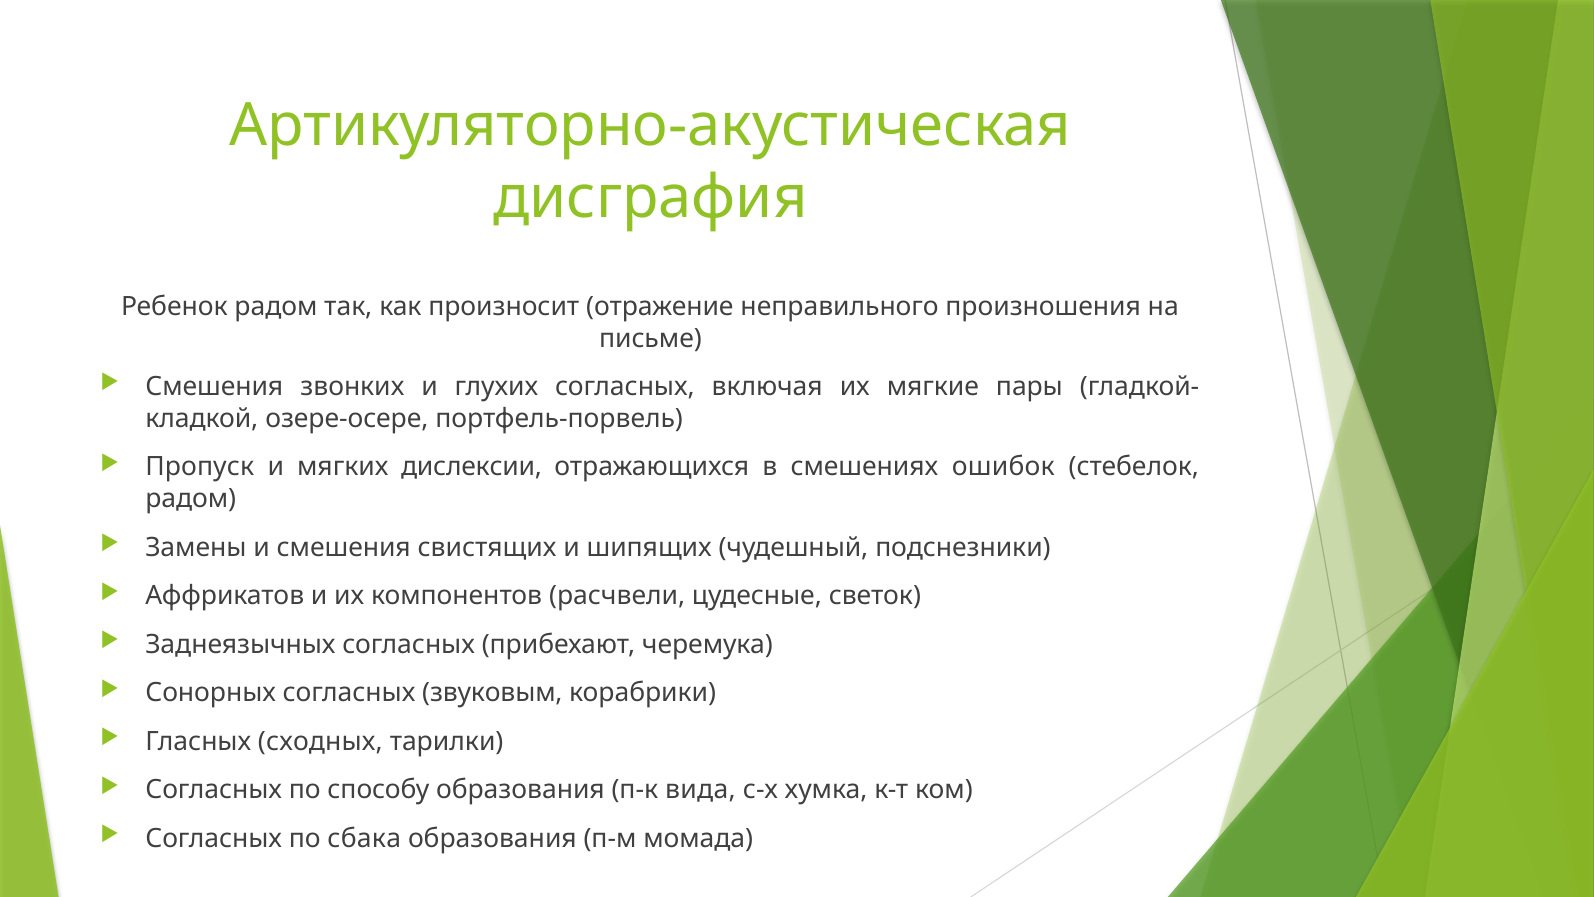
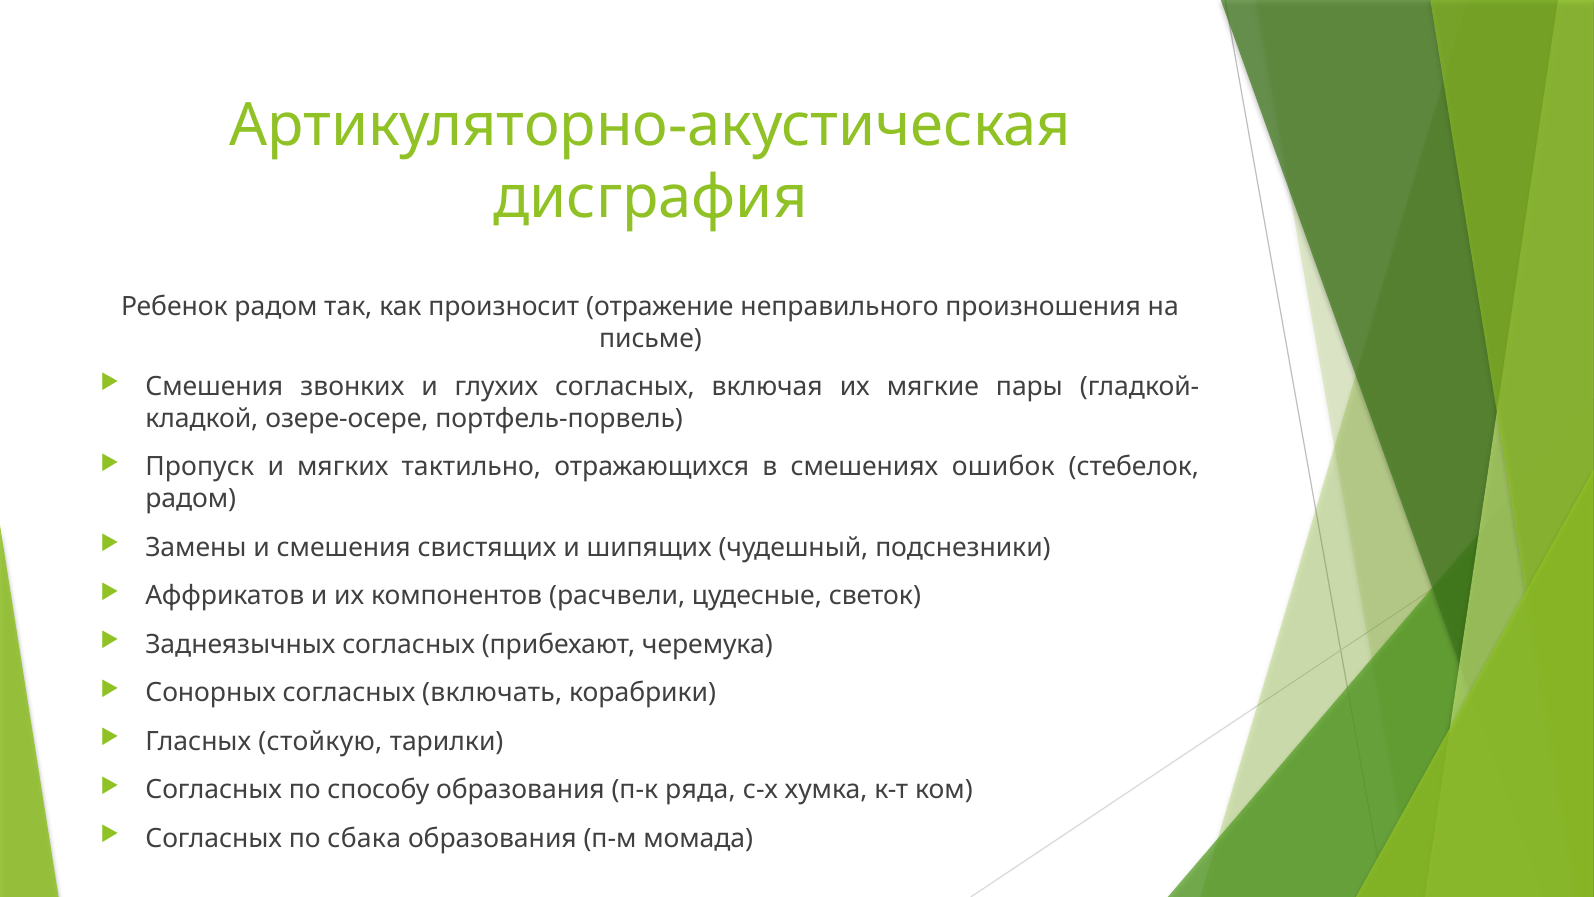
дислексии: дислексии -> тактильно (471, 467)
звуковым: звуковым -> включать (492, 693)
сходных: сходных -> стойкую (320, 741)
вида: вида -> ряда (700, 790)
